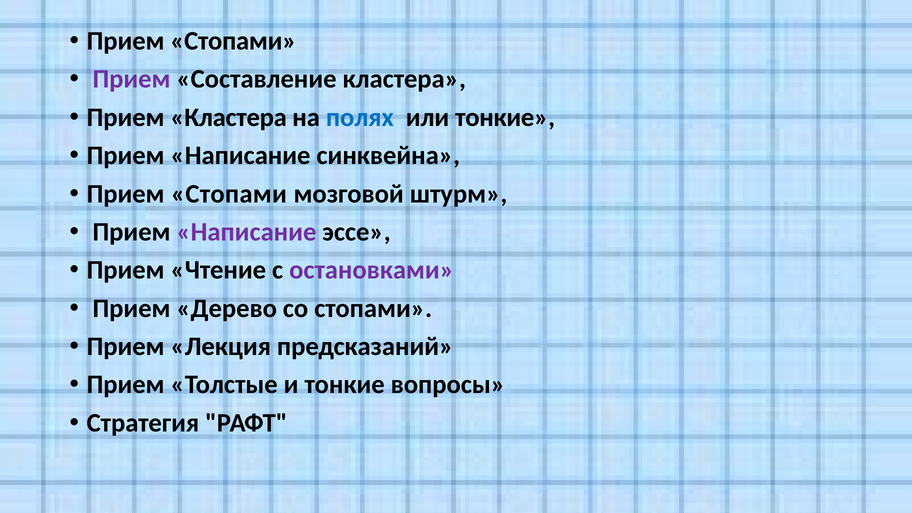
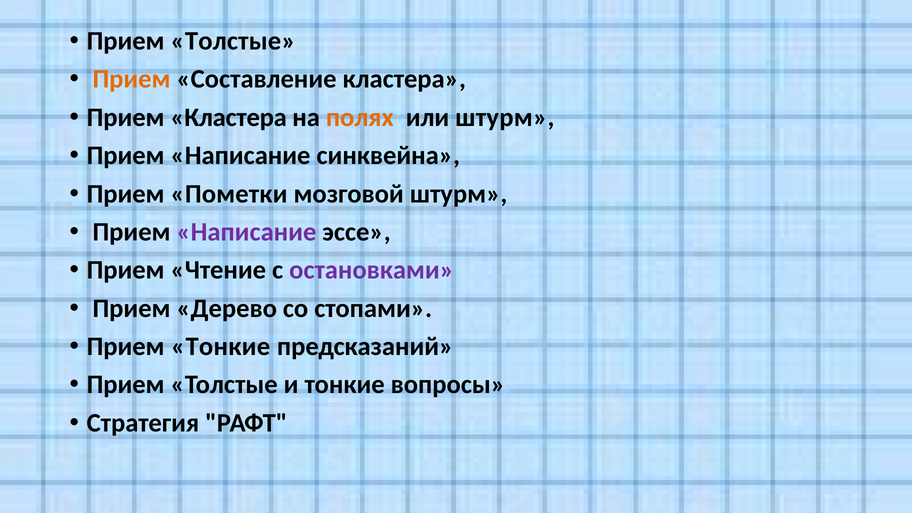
Стопами: Стопами -> Толстые (233, 41)
Прием colour: purple -> orange (132, 79)
полях colour: blue -> orange (360, 117)
или тонкие: тонкие -> штурм (505, 117)
Стопами: Стопами -> Пометки (229, 194)
Прием Лекция: Лекция -> Тонкие (221, 346)
